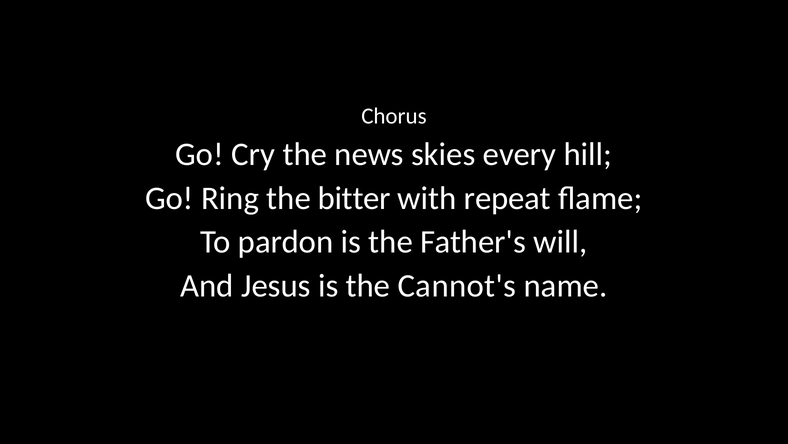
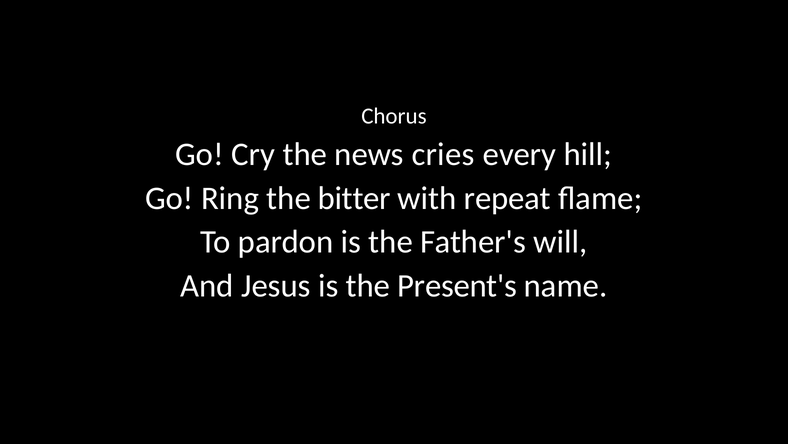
skies: skies -> cries (443, 154)
Cannot's: Cannot's -> Present's (457, 285)
